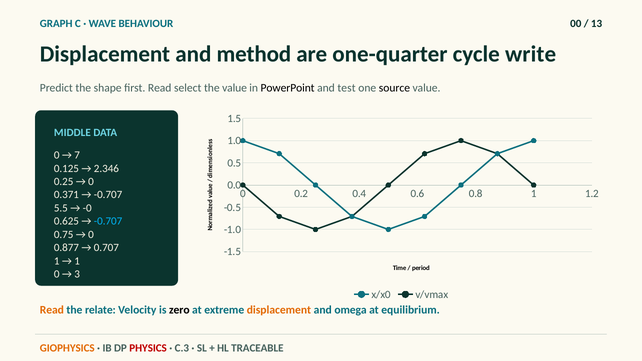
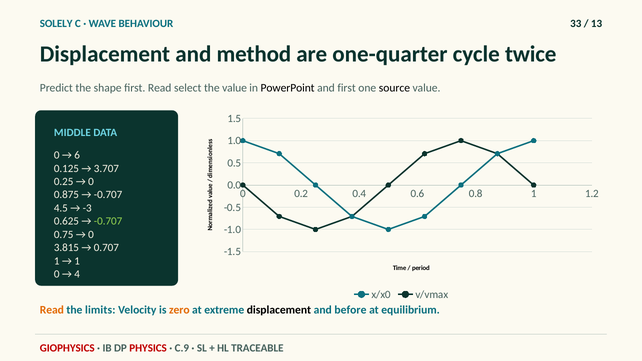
GRAPH: GRAPH -> SOLELY (56, 24)
00: 00 -> 33 (576, 24)
write: write -> twice (531, 54)
and test: test -> first (347, 88)
7: 7 -> 6 (77, 155)
2.346: 2.346 -> 3.707 (106, 168)
0.371: 0.371 -> 0.875 (66, 195)
5.5: 5.5 -> 4.5 (61, 208)
-0: -0 -> -3 (87, 208)
-0.707 colour: light blue -> light green (108, 221)
0.877: 0.877 -> 3.815 (66, 248)
3: 3 -> 4 (77, 274)
relate: relate -> limits (100, 310)
zero colour: black -> orange (179, 310)
displacement colour: orange -> black (279, 310)
omega: omega -> before (350, 310)
GIOPHYSICS colour: orange -> red (67, 348)
C.3: C.3 -> C.9 (182, 348)
